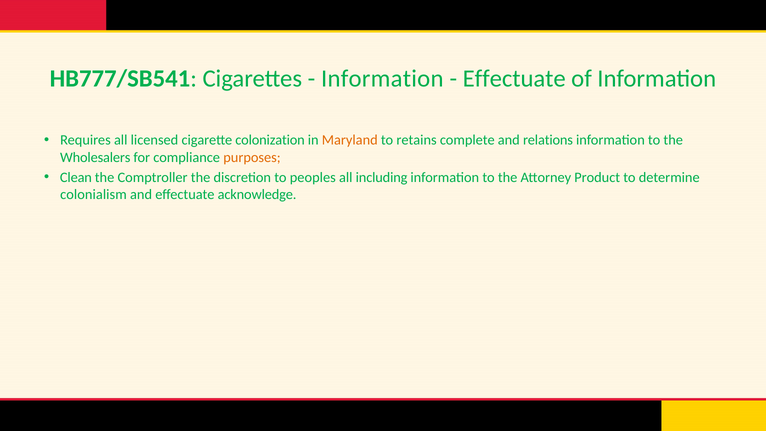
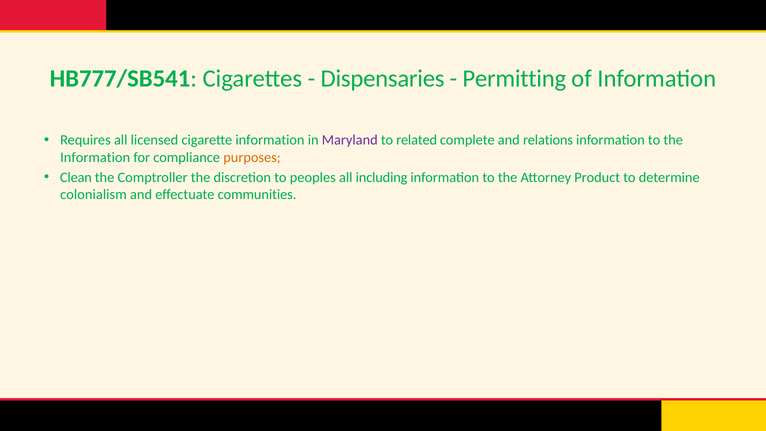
Information: Information -> Dispensaries (383, 79)
Effectuate: Effectuate -> Permitting (514, 79)
cigarette colonization: colonization -> information (270, 140)
Maryland colour: orange -> purple (350, 140)
retains: retains -> related (417, 140)
Wholesalers: Wholesalers -> Information (95, 157)
acknowledge: acknowledge -> communities (257, 195)
